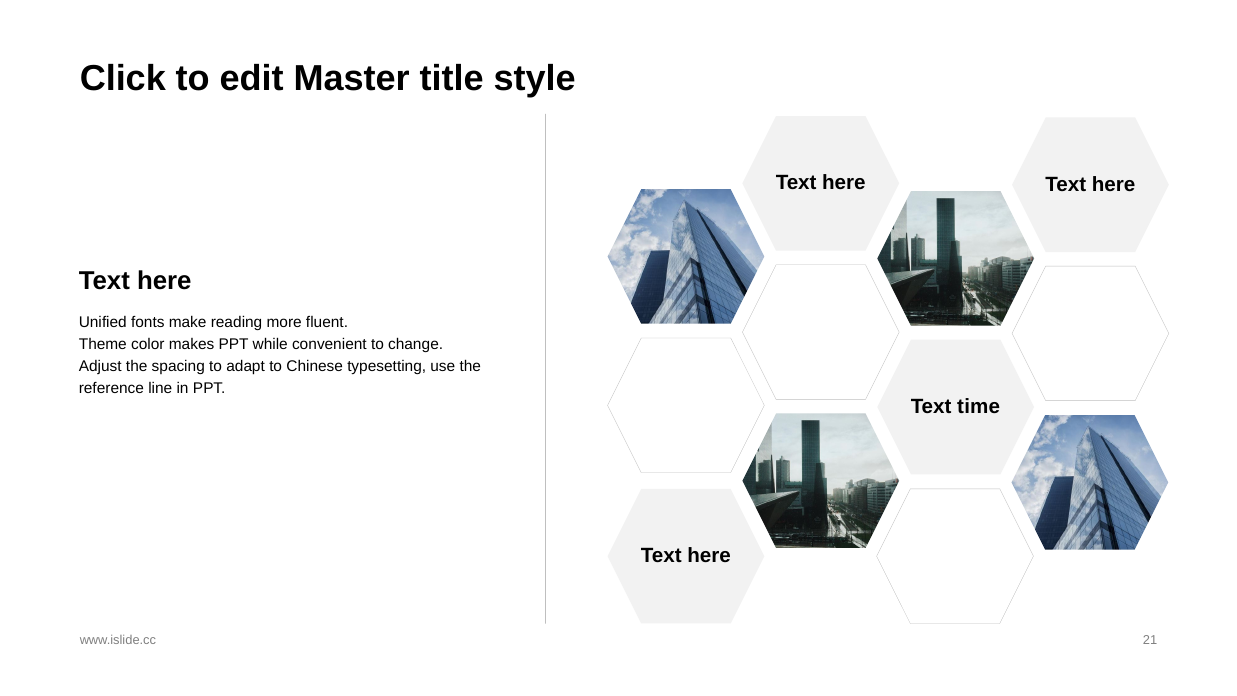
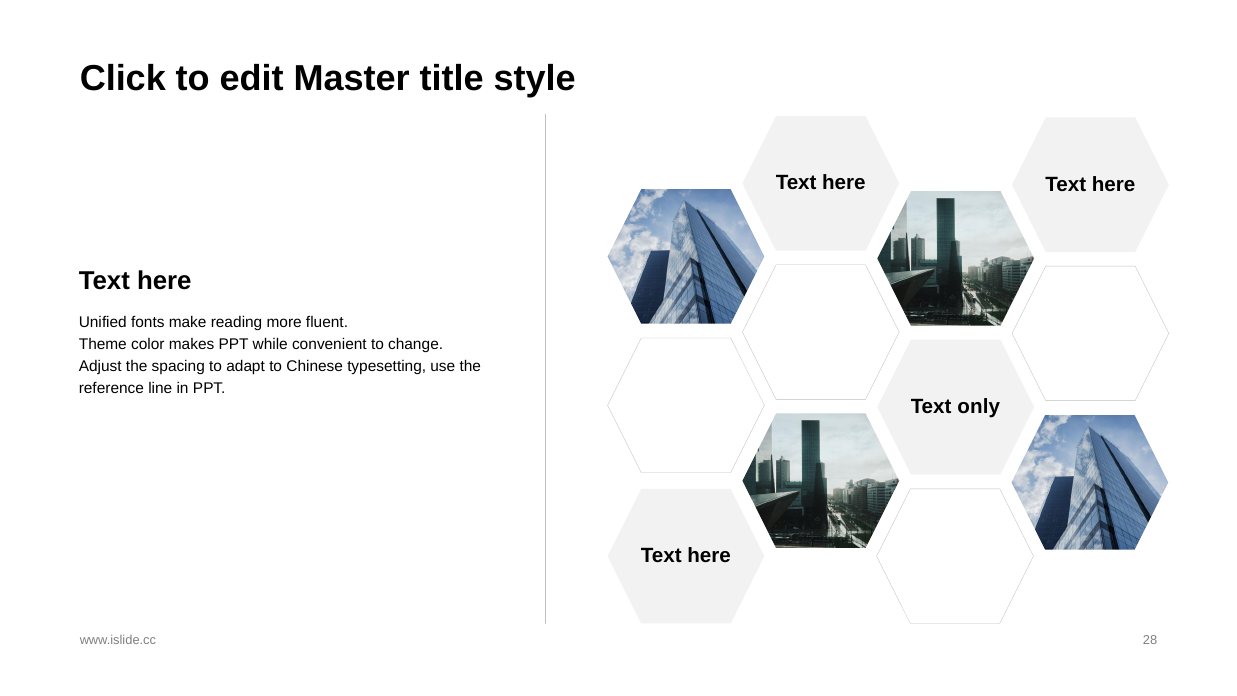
time: time -> only (979, 407)
21: 21 -> 28 (1150, 640)
